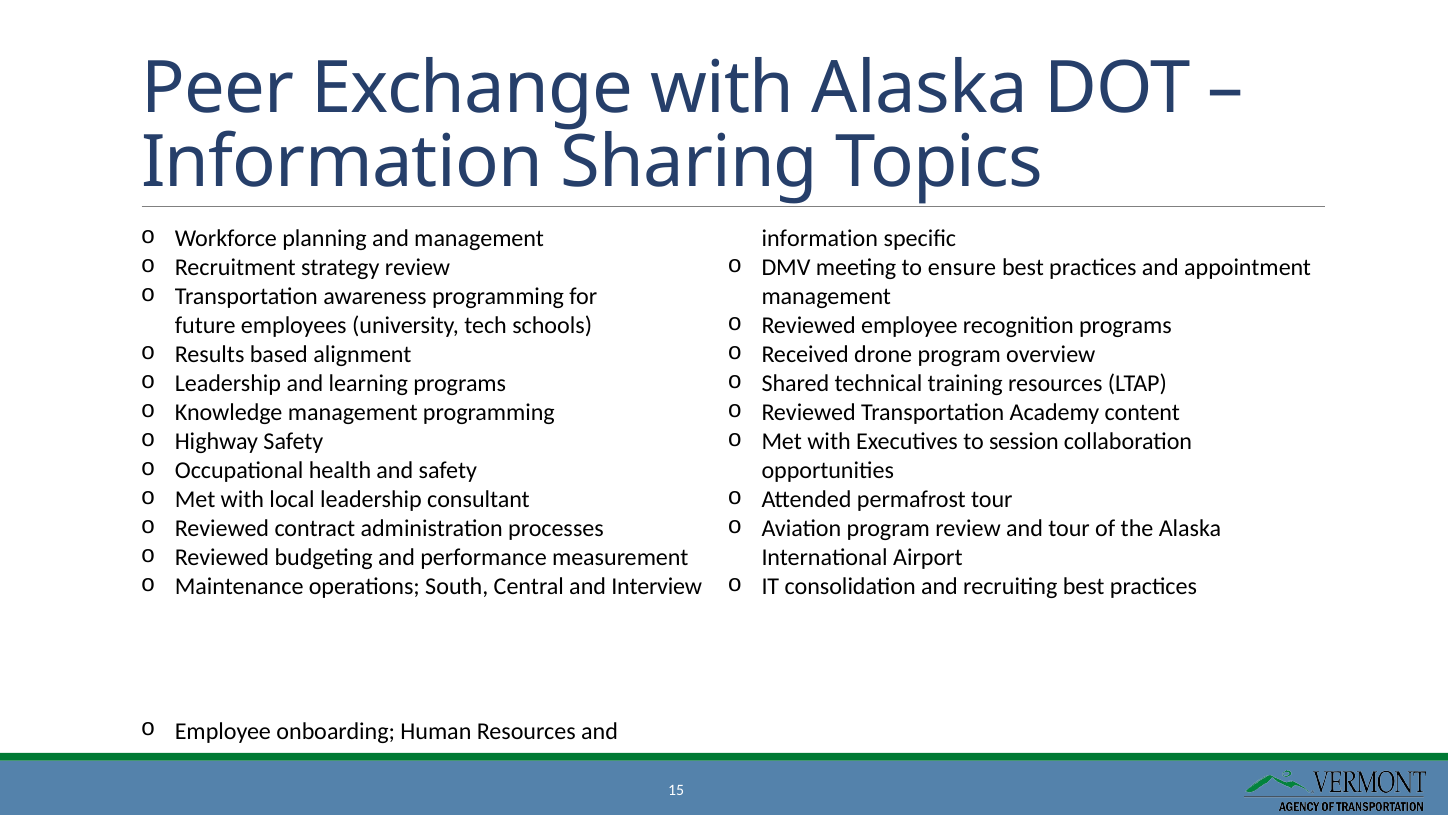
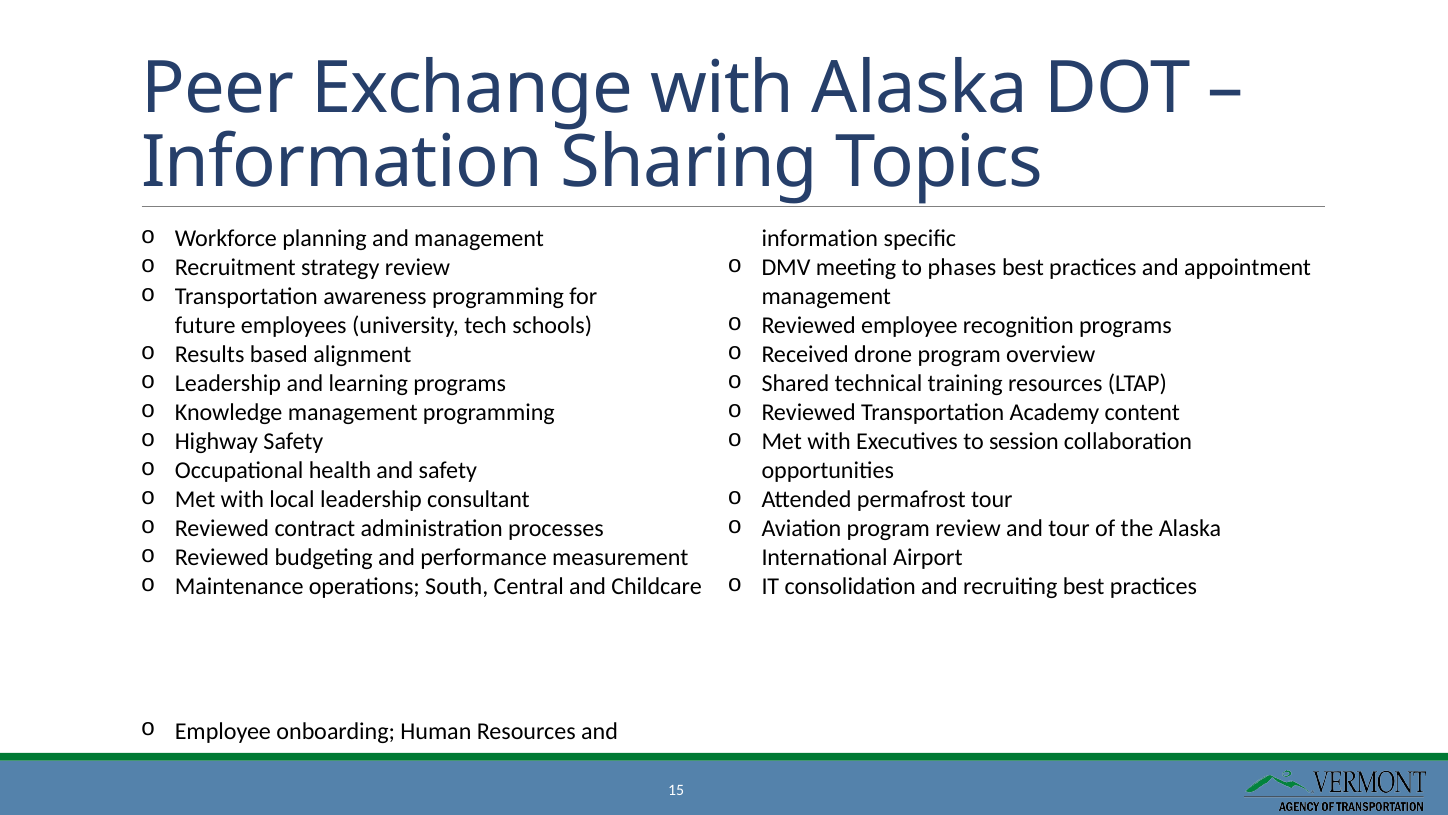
ensure: ensure -> phases (962, 268)
Interview: Interview -> Childcare (657, 586)
